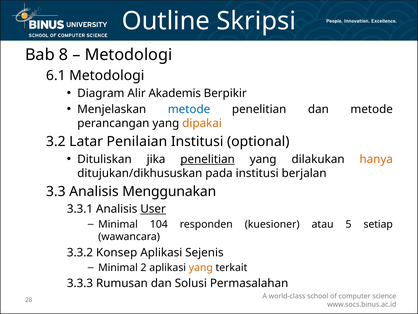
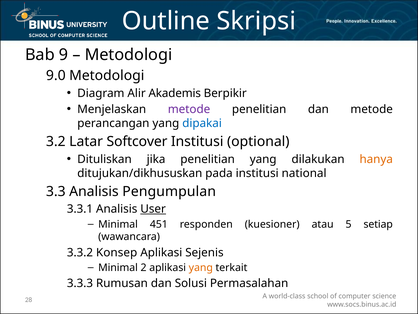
8: 8 -> 9 (64, 55)
6.1: 6.1 -> 9.0 (56, 76)
metode colour: blue -> purple (189, 109)
dipakai colour: orange -> blue (202, 123)
Penilaian: Penilaian -> Softcover (137, 141)
penelitian underline: present -> none (208, 159)
berjalan: berjalan -> national (304, 173)
Menggunakan: Menggunakan -> Pengumpulan (169, 191)
104: 104 -> 451 (159, 224)
